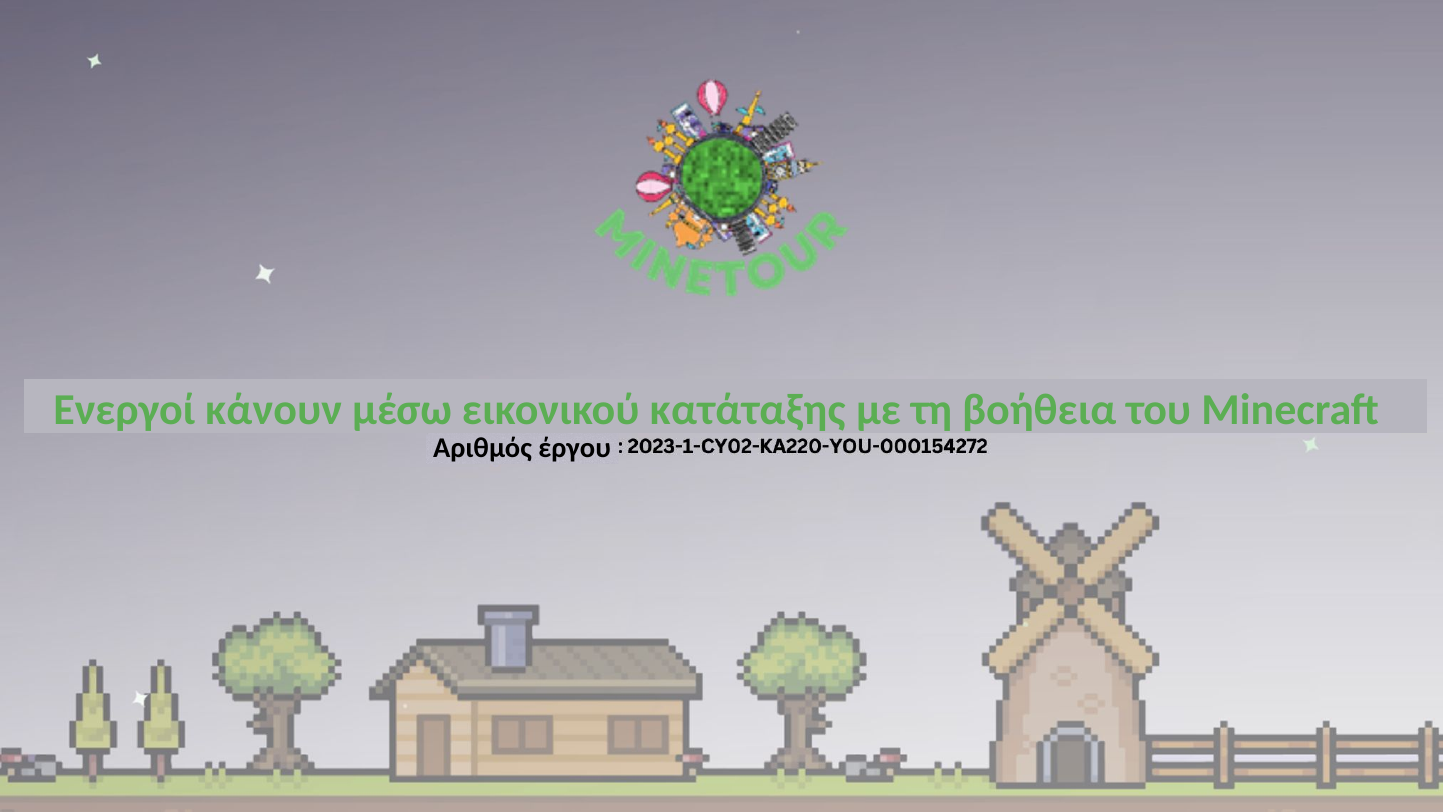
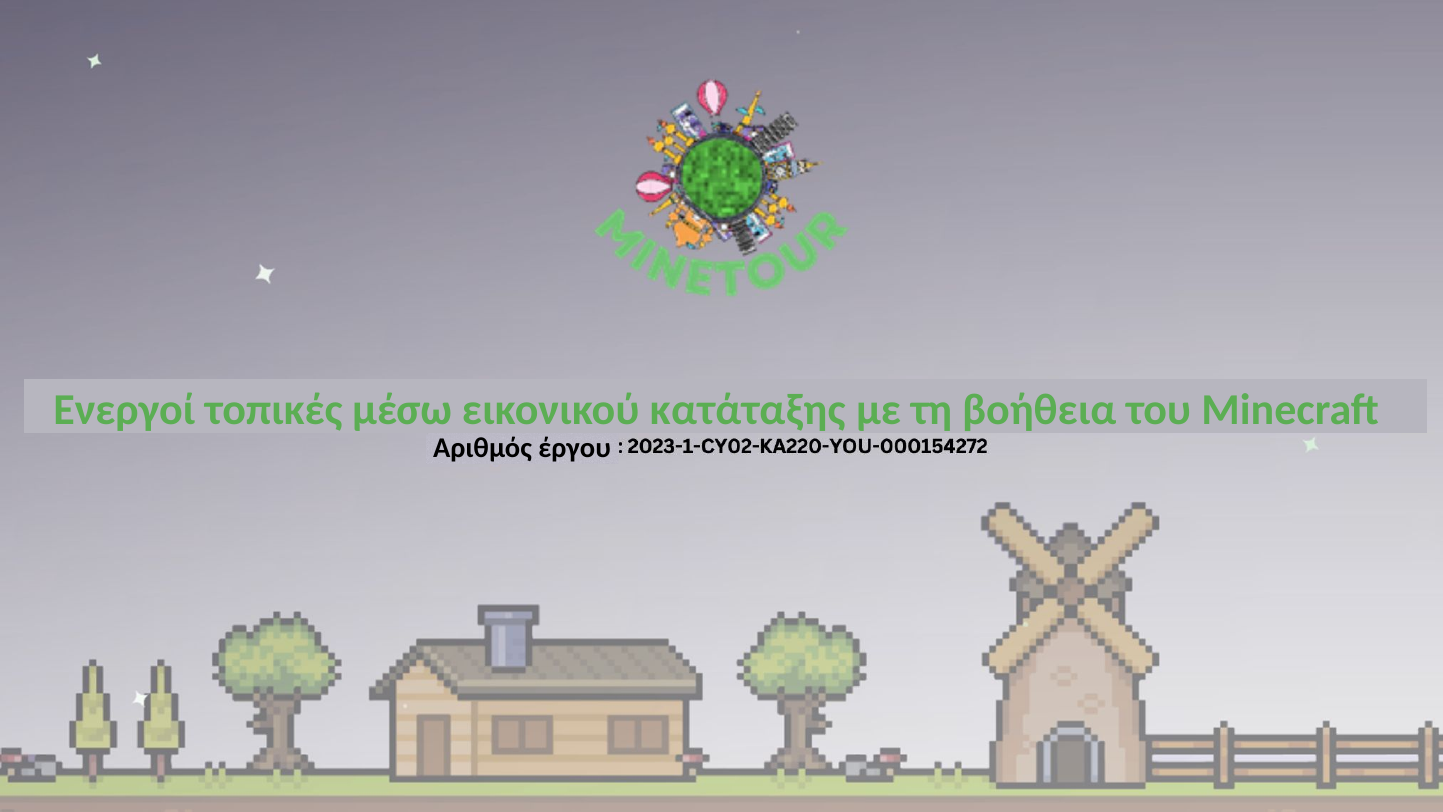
κάνουν: κάνουν -> τοπικές (274, 409)
